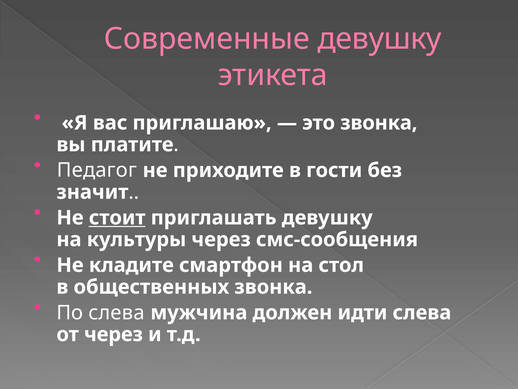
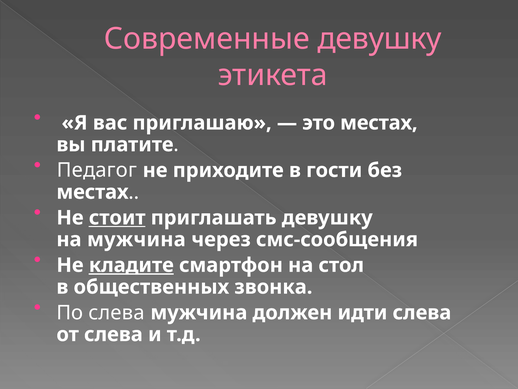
это звонка: звонка -> местах (379, 123)
значит: значит -> местах (92, 192)
на культуры: культуры -> мужчина (136, 239)
кладите underline: none -> present (131, 265)
от через: через -> слева (113, 334)
